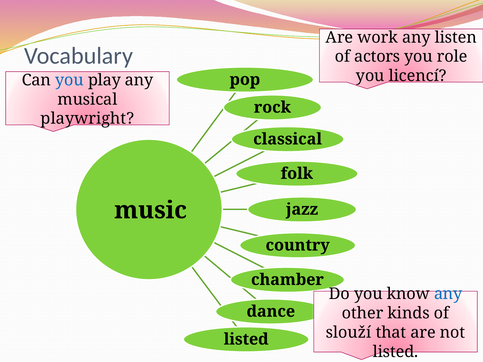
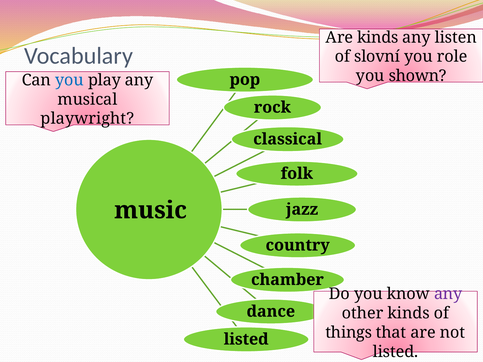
Are work: work -> kinds (378, 37)
actors: actors -> slovní (377, 57)
licencí: licencí -> shown (418, 76)
any colour: blue -> purple (448, 294)
slouží: slouží -> things (349, 333)
